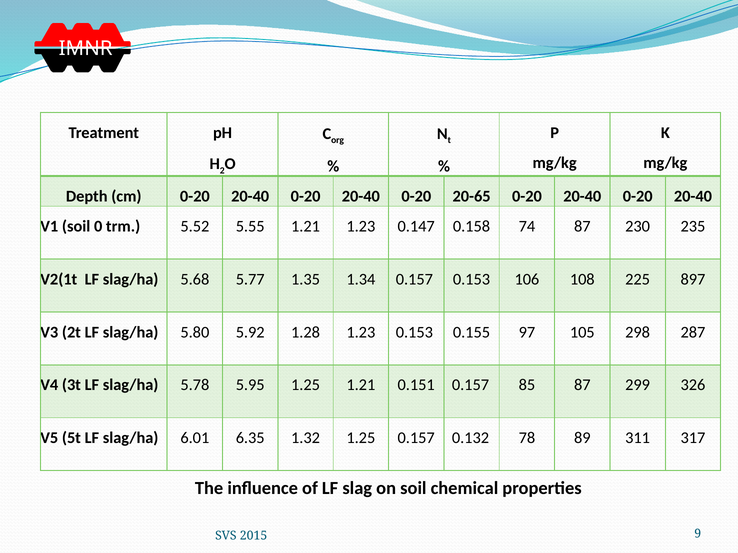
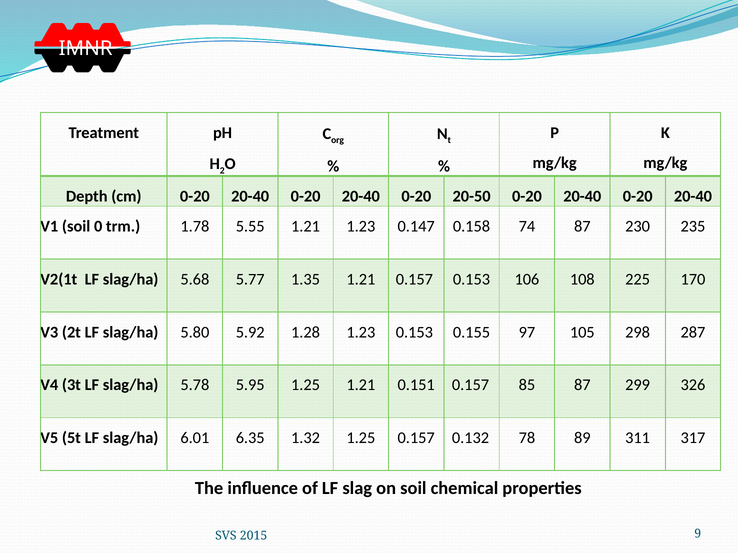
20-65: 20-65 -> 20-50 (472, 197)
5.52: 5.52 -> 1.78 (195, 227)
1.35 1.34: 1.34 -> 1.21 (361, 280)
897: 897 -> 170 (693, 280)
